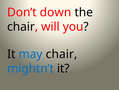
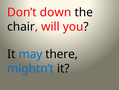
may chair: chair -> there (62, 54)
